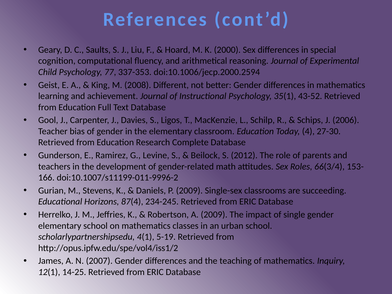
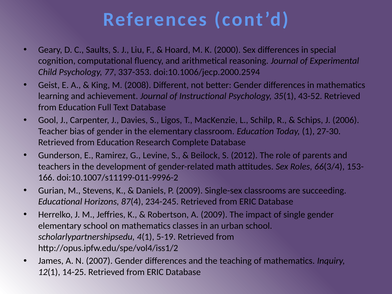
4: 4 -> 1 (308, 131)
